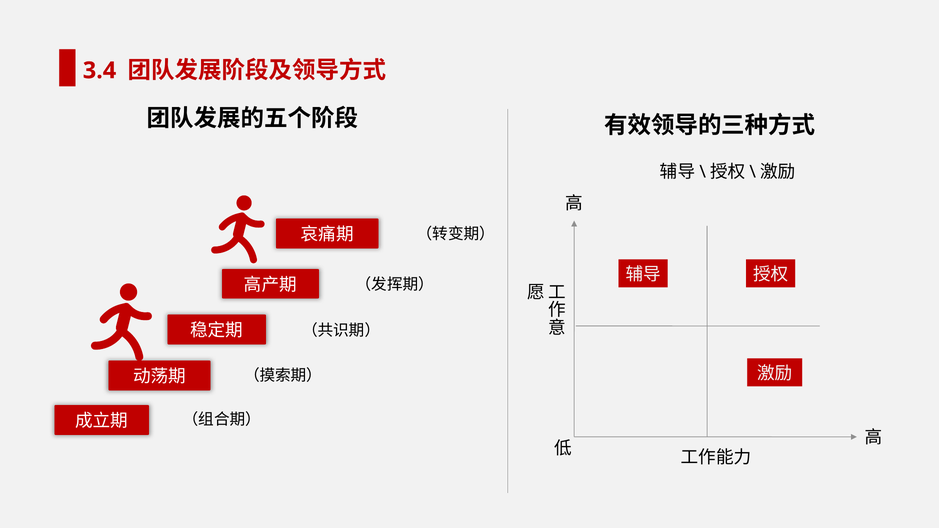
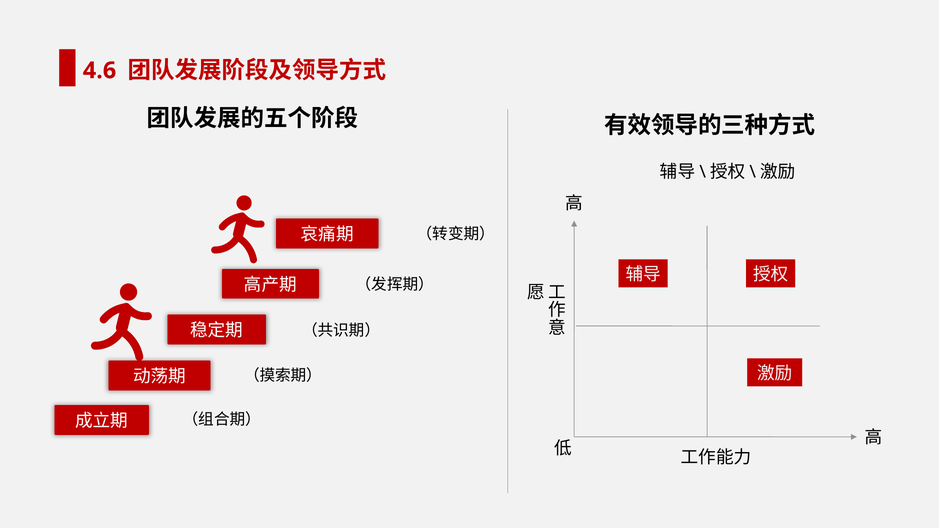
3.4: 3.4 -> 4.6 (100, 70)
